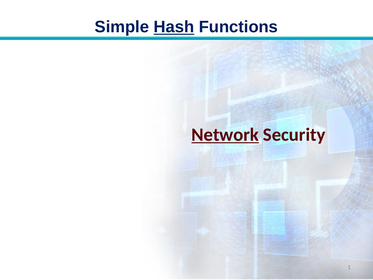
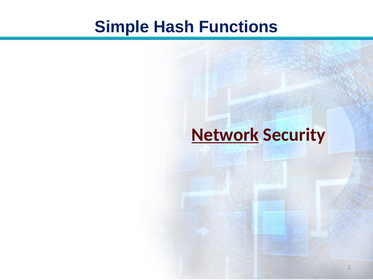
Hash underline: present -> none (174, 27)
